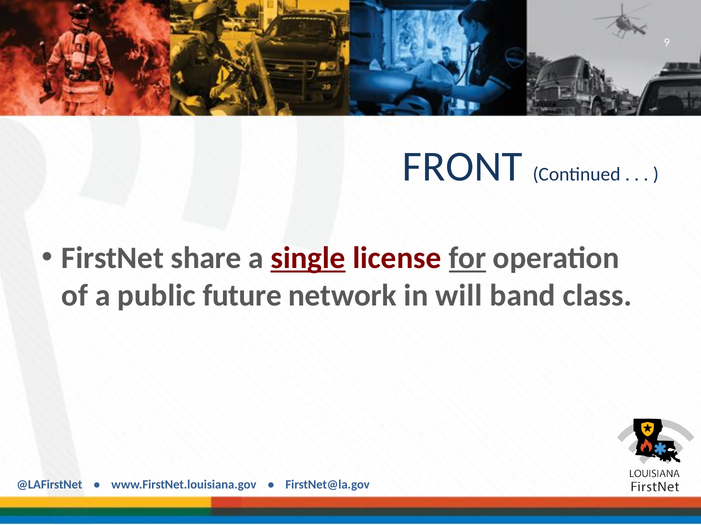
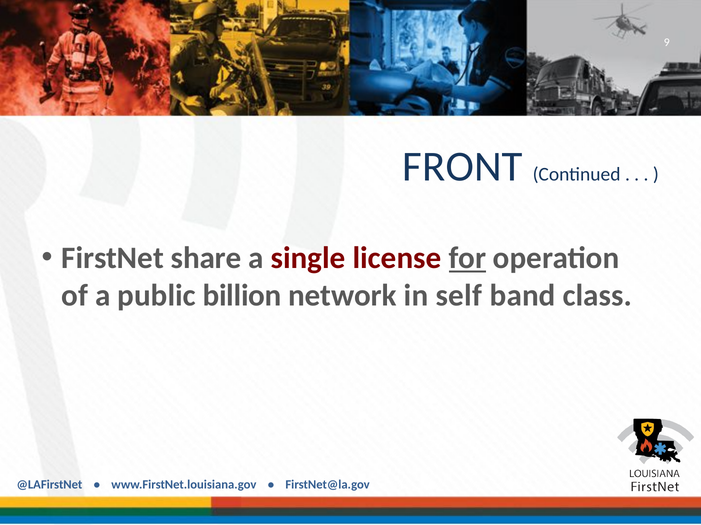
single underline: present -> none (308, 258)
future: future -> billion (242, 296)
will: will -> self (459, 296)
